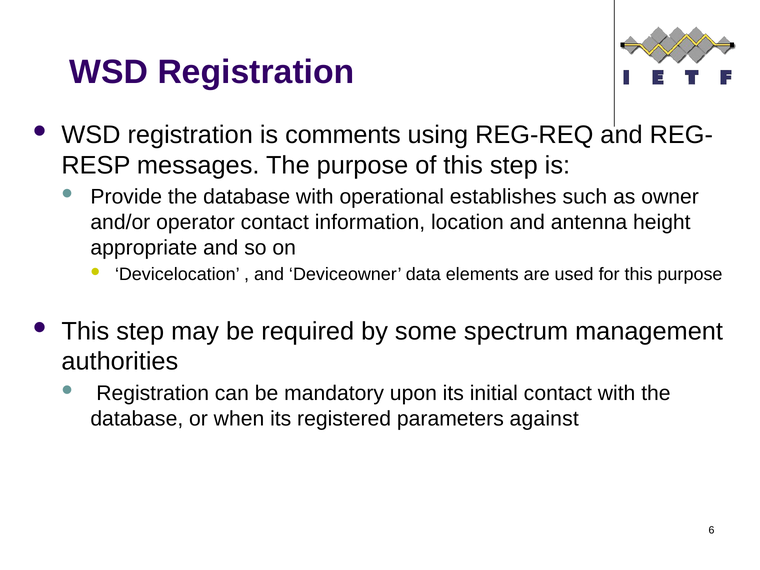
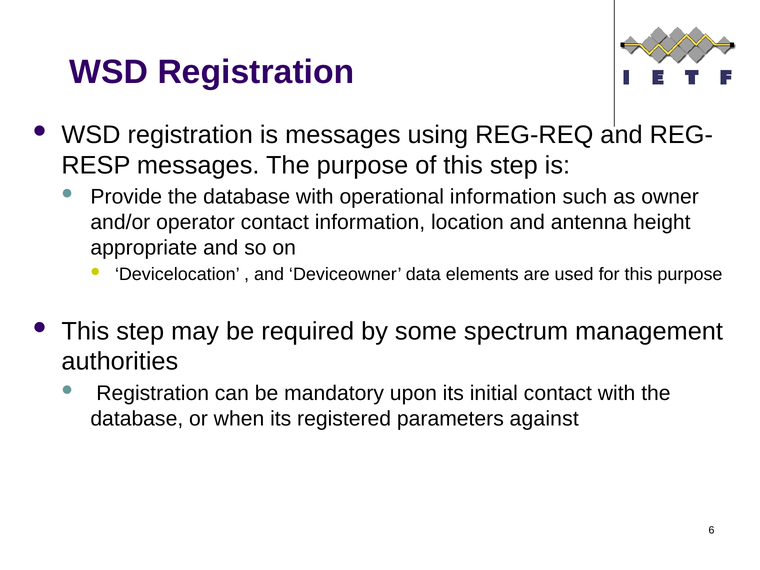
is comments: comments -> messages (343, 135)
operational establishes: establishes -> information (503, 197)
